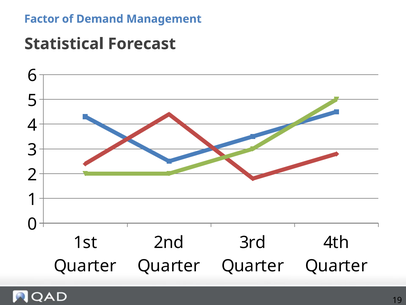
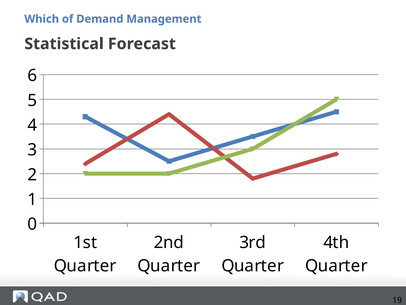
Factor: Factor -> Which (42, 19)
